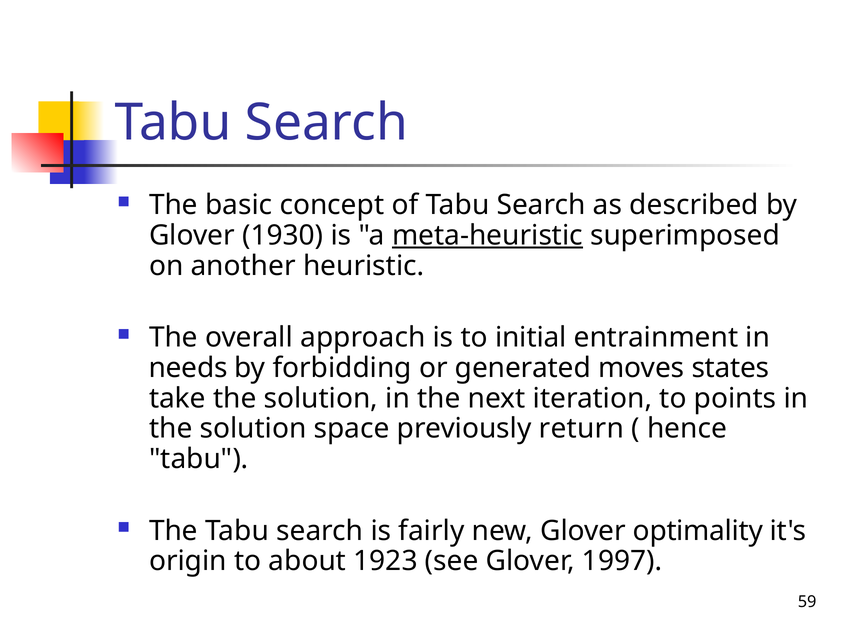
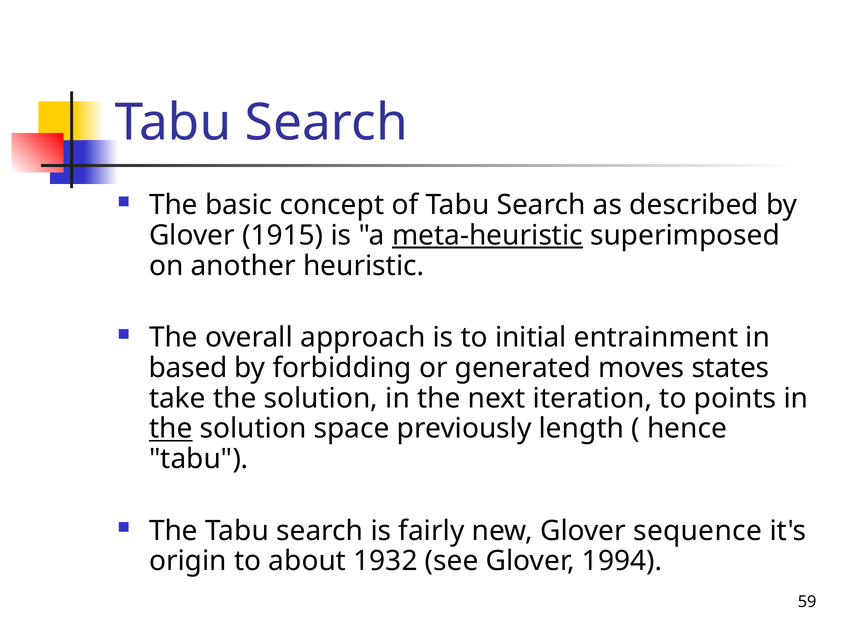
1930: 1930 -> 1915 (283, 236)
needs: needs -> based (188, 368)
the underline: none -> present (171, 429)
return: return -> length (581, 429)
optimality: optimality -> sequence (698, 531)
1923: 1923 -> 1932 (385, 561)
1997: 1997 -> 1994 (622, 561)
